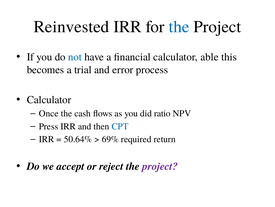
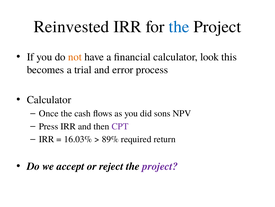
not colour: blue -> orange (75, 57)
able: able -> look (210, 57)
ratio: ratio -> sons (162, 113)
CPT colour: blue -> purple (120, 126)
50.64%: 50.64% -> 16.03% (78, 139)
69%: 69% -> 89% (110, 139)
